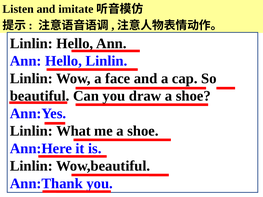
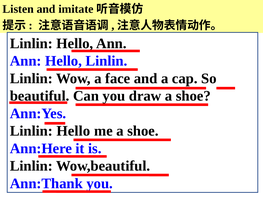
What: What -> Hello (73, 131)
